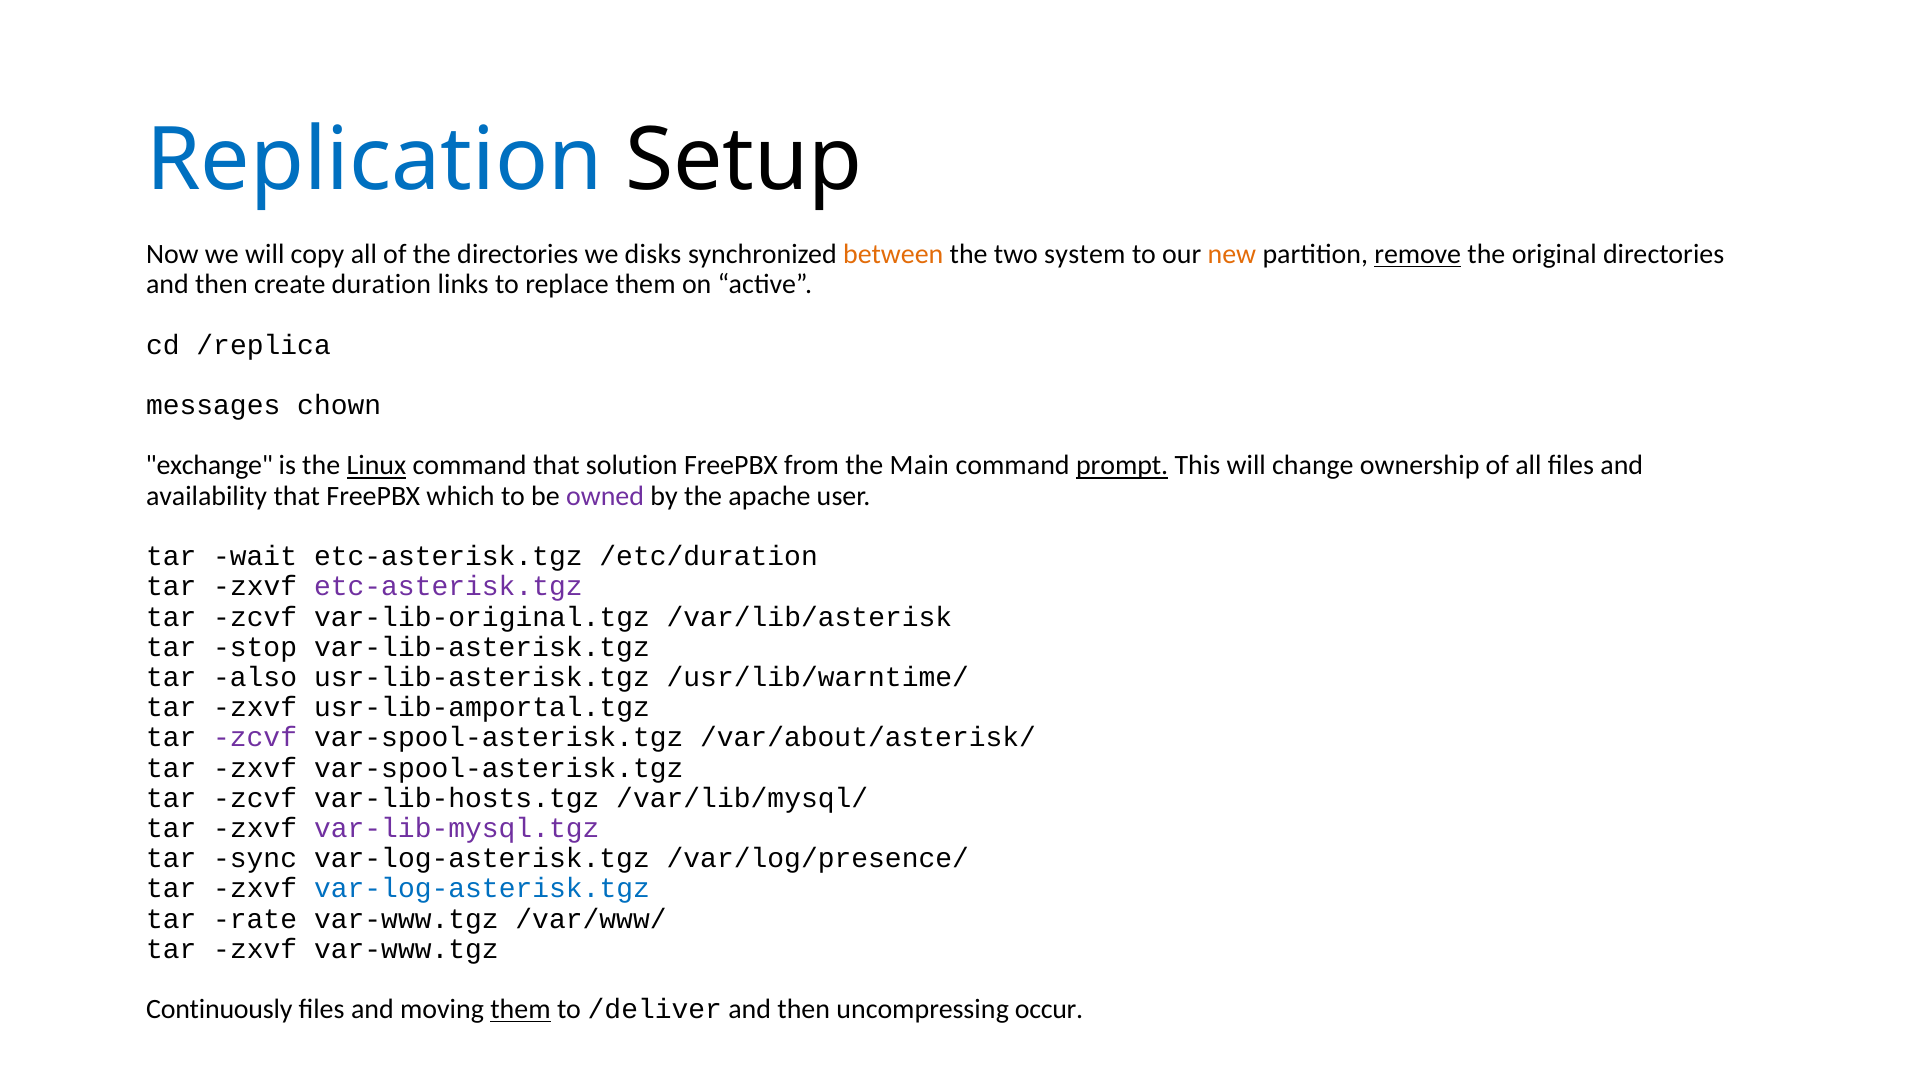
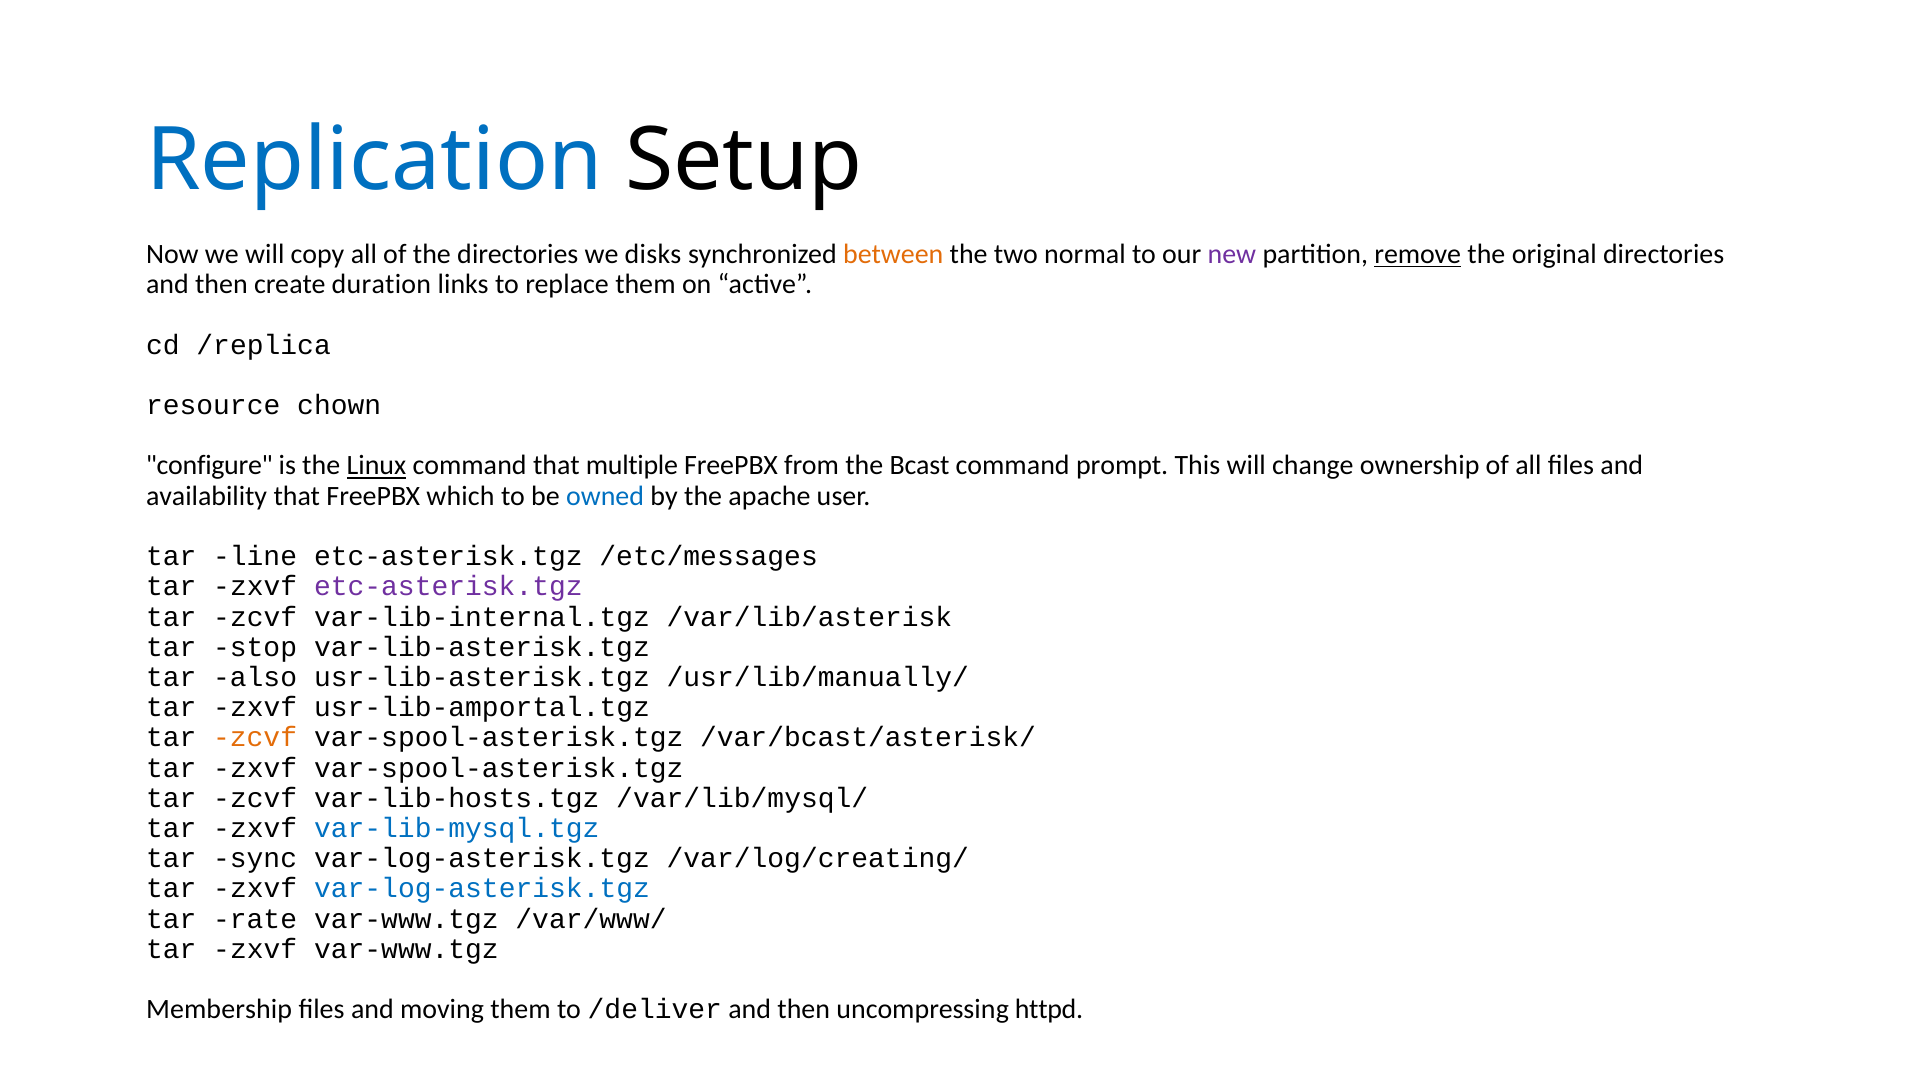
system: system -> normal (1085, 254)
new colour: orange -> purple (1232, 254)
messages: messages -> resource (213, 405)
exchange: exchange -> configure (209, 466)
solution: solution -> multiple (632, 466)
Main: Main -> Bcast (920, 466)
prompt underline: present -> none (1122, 466)
owned colour: purple -> blue (605, 496)
wait: wait -> line (255, 556)
/etc/duration: /etc/duration -> /etc/messages (709, 556)
var-lib-original.tgz: var-lib-original.tgz -> var-lib-internal.tgz (482, 617)
/usr/lib/warntime/: /usr/lib/warntime/ -> /usr/lib/manually/ (818, 677)
zcvf colour: purple -> orange (255, 738)
/var/about/asterisk/: /var/about/asterisk/ -> /var/bcast/asterisk/ (868, 738)
var-lib-mysql.tgz colour: purple -> blue (457, 828)
/var/log/presence/: /var/log/presence/ -> /var/log/creating/ (818, 858)
Continuously: Continuously -> Membership (219, 1009)
them underline: present -> none (521, 1009)
occur: occur -> httpd (1049, 1009)
